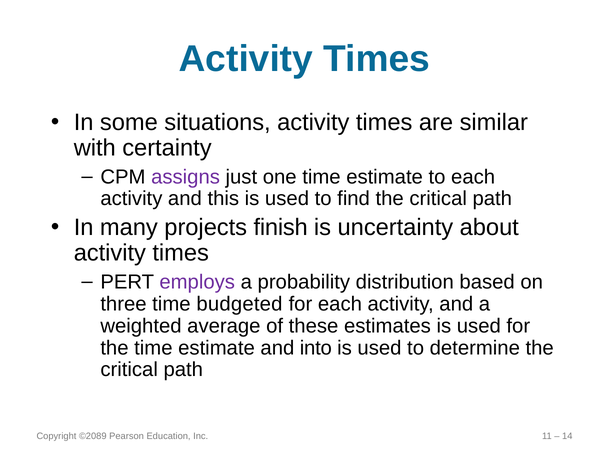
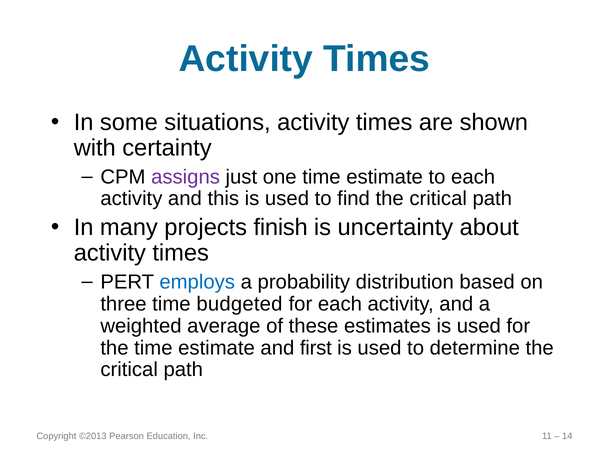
similar: similar -> shown (494, 122)
employs colour: purple -> blue (197, 282)
into: into -> first (316, 348)
©2089: ©2089 -> ©2013 (93, 436)
